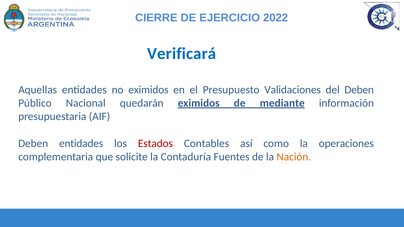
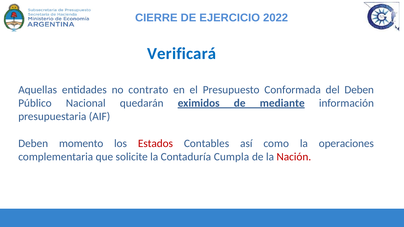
no eximidos: eximidos -> contrato (148, 90)
Validaciones: Validaciones -> Conformada (293, 90)
Deben entidades: entidades -> momento (81, 144)
Fuentes: Fuentes -> Cumpla (232, 157)
Nación colour: orange -> red (294, 157)
